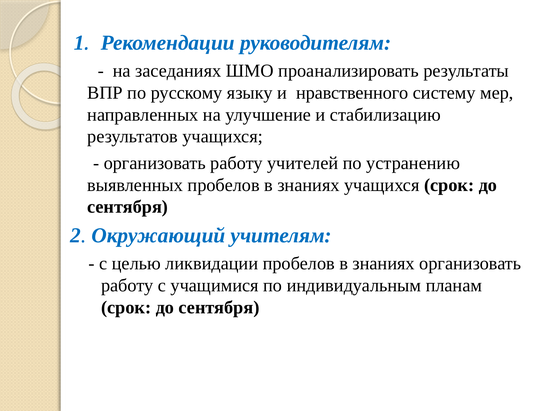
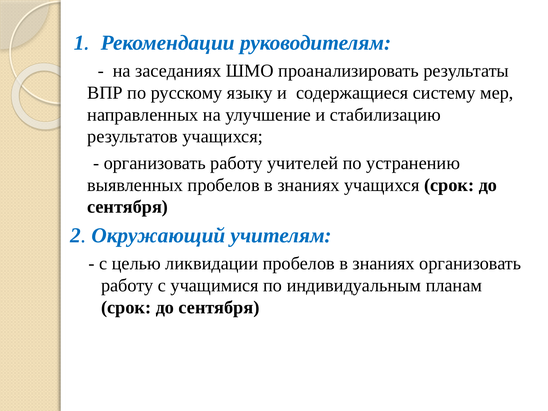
нравственного: нравственного -> содержащиеся (352, 93)
